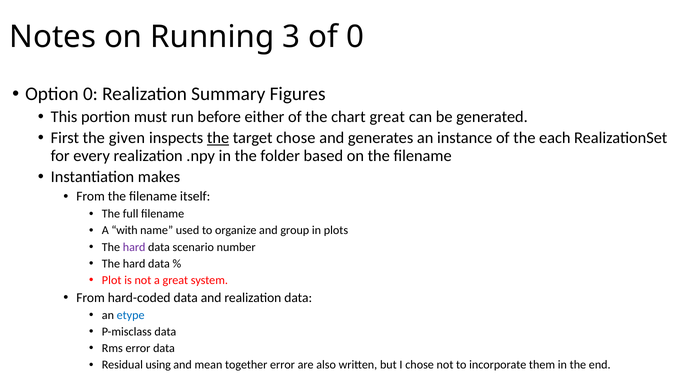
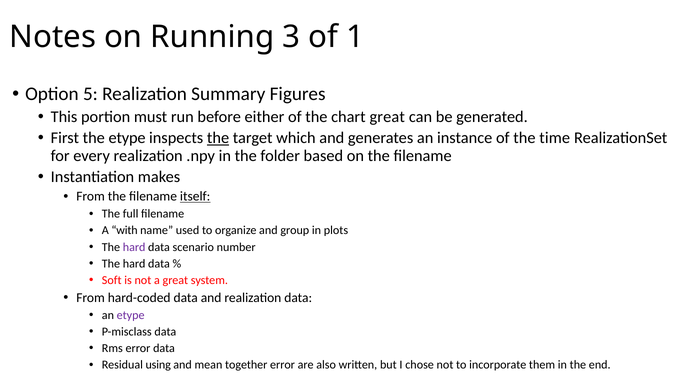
of 0: 0 -> 1 (355, 37)
Option 0: 0 -> 5 (90, 94)
the given: given -> etype (127, 138)
target chose: chose -> which (296, 138)
each: each -> time (555, 138)
itself underline: none -> present (195, 196)
Plot: Plot -> Soft (112, 280)
etype colour: blue -> purple (131, 315)
